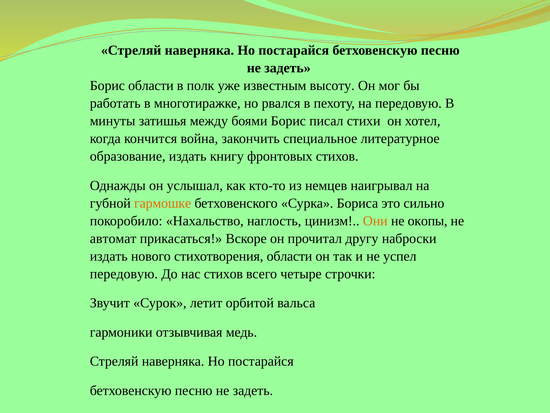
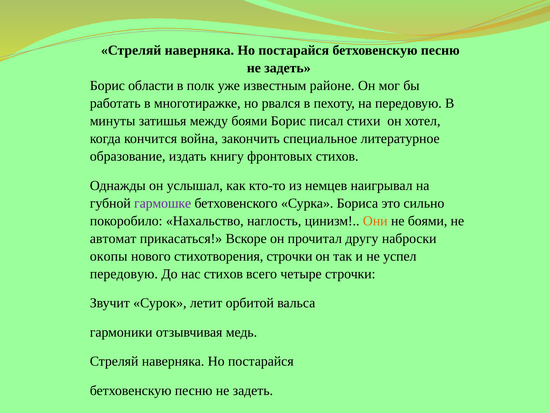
высоту: высоту -> районе (332, 86)
гармошке colour: orange -> purple (163, 203)
не окопы: окопы -> боями (428, 221)
издать: издать -> окопы (109, 256)
стихотворения области: области -> строчки (289, 256)
